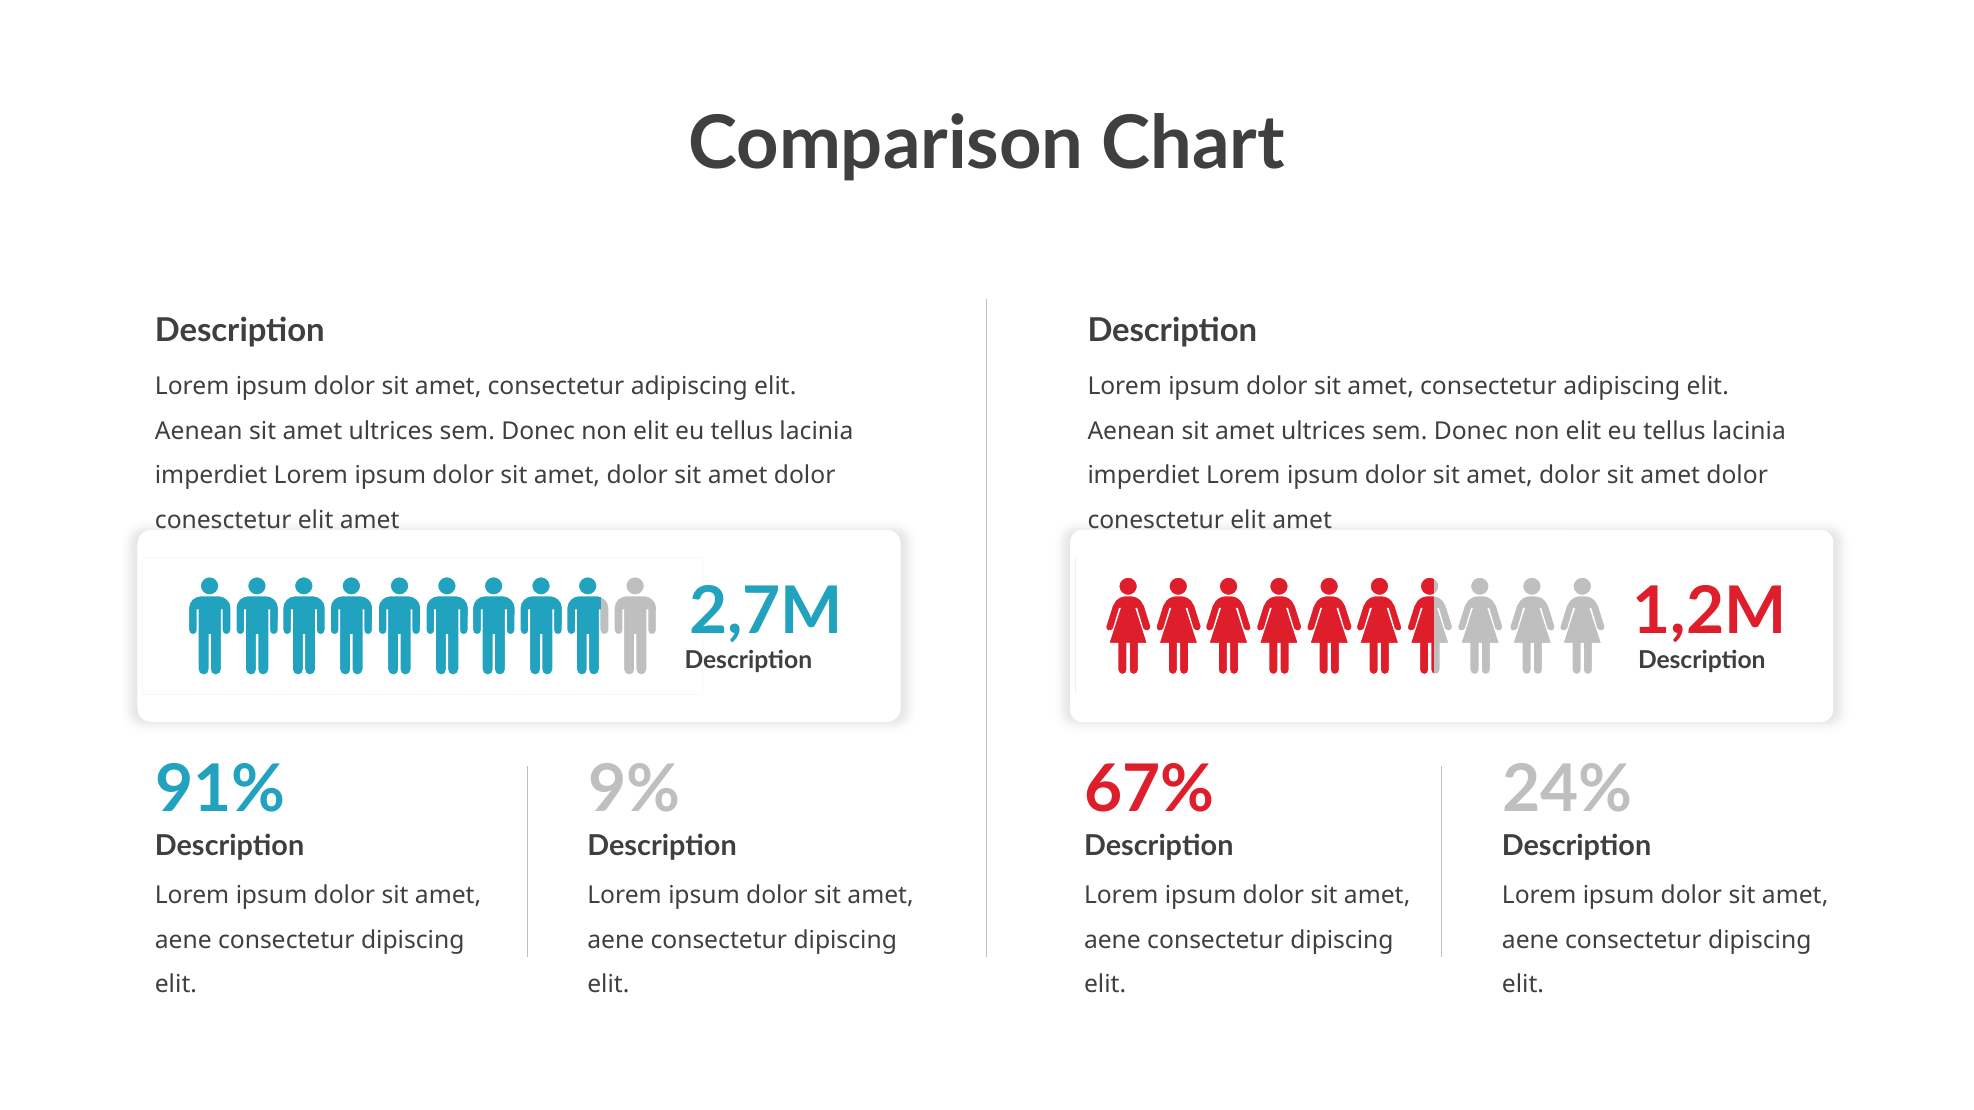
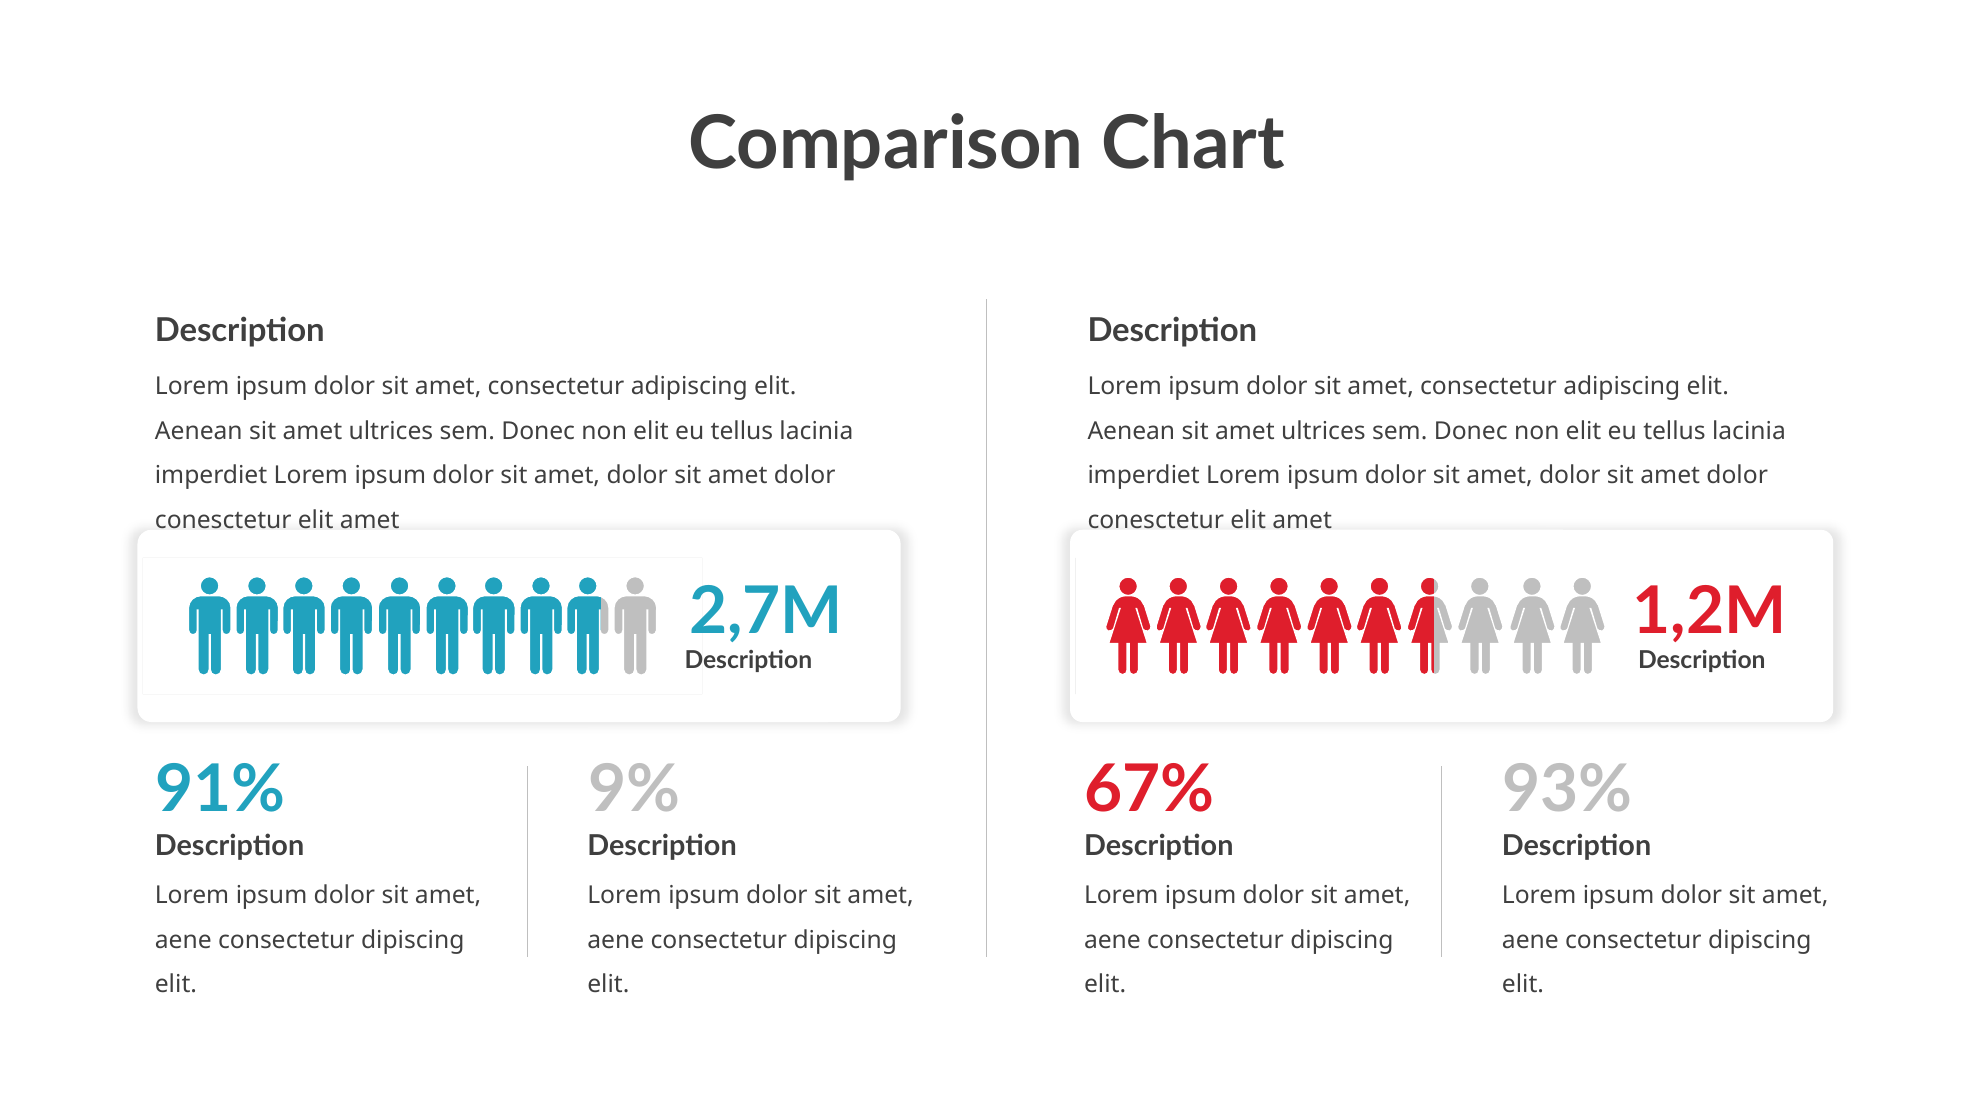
24%: 24% -> 93% (1567, 791)
